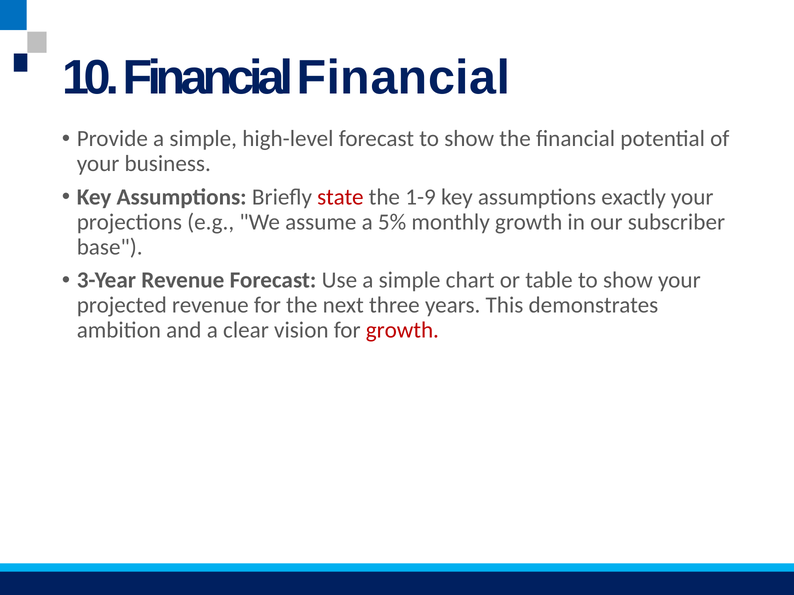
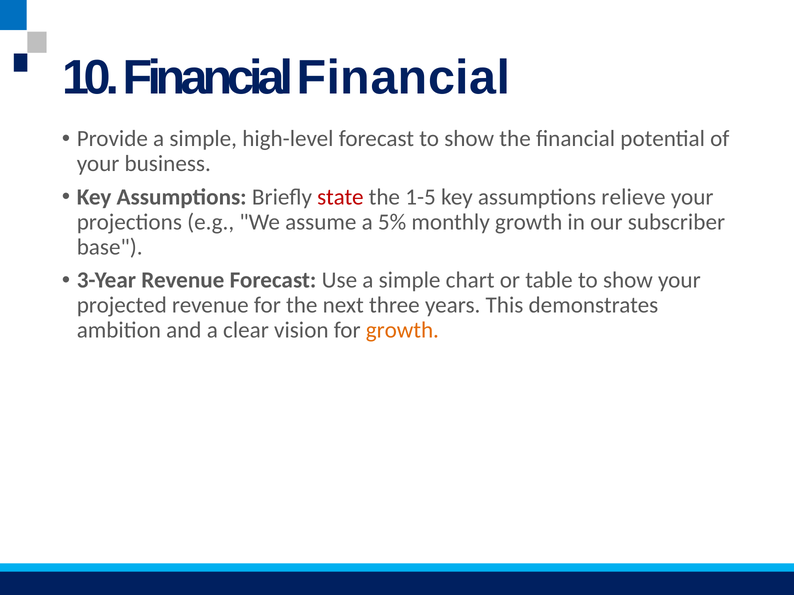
1-9: 1-9 -> 1-5 (421, 197)
exactly: exactly -> relieve (633, 197)
growth colour: red -> orange (402, 331)
